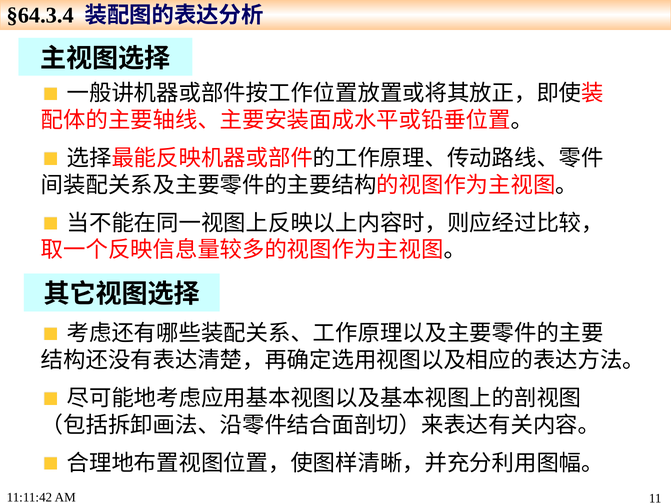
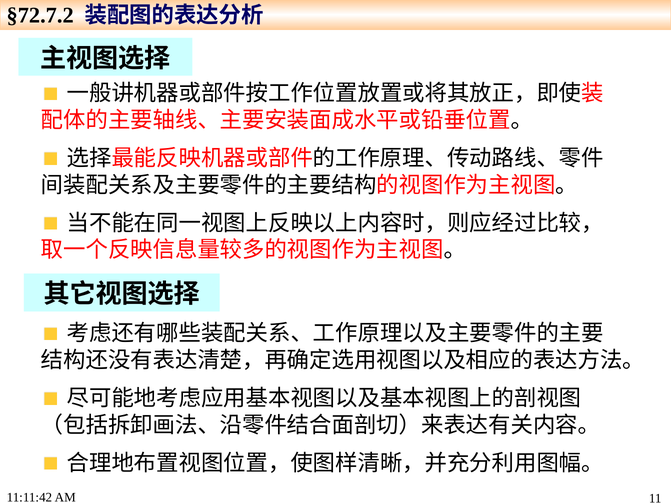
§64.3.4: §64.3.4 -> §72.7.2 (40, 15)
